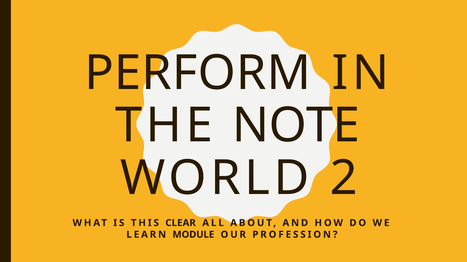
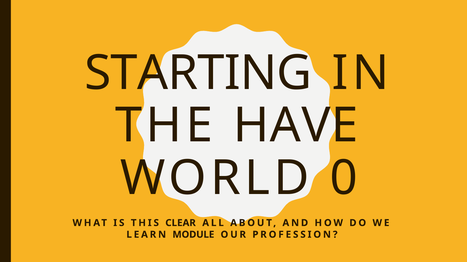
PERFORM: PERFORM -> STARTING (198, 73)
NOTE: NOTE -> HAVE (296, 126)
2: 2 -> 0 (344, 178)
